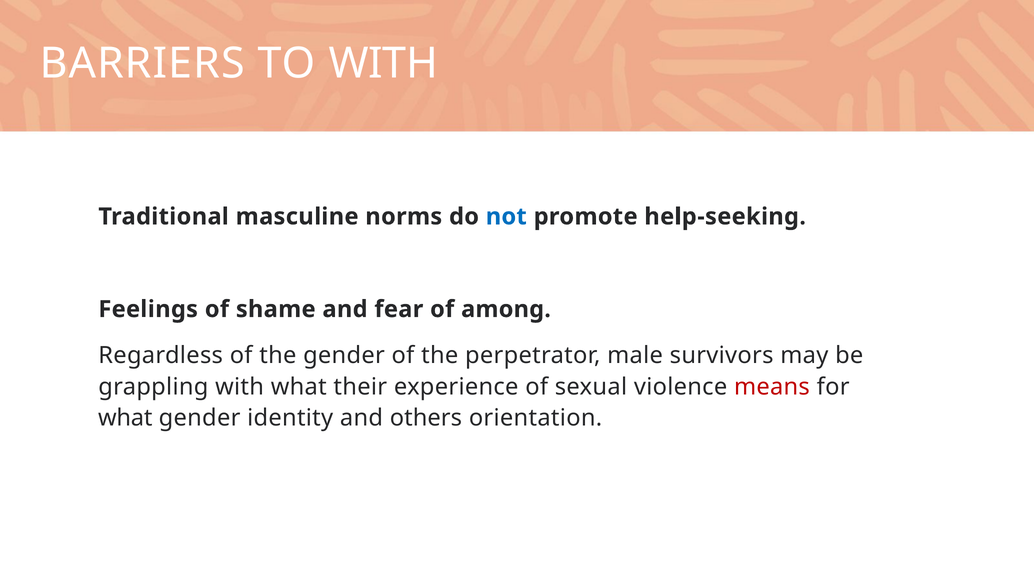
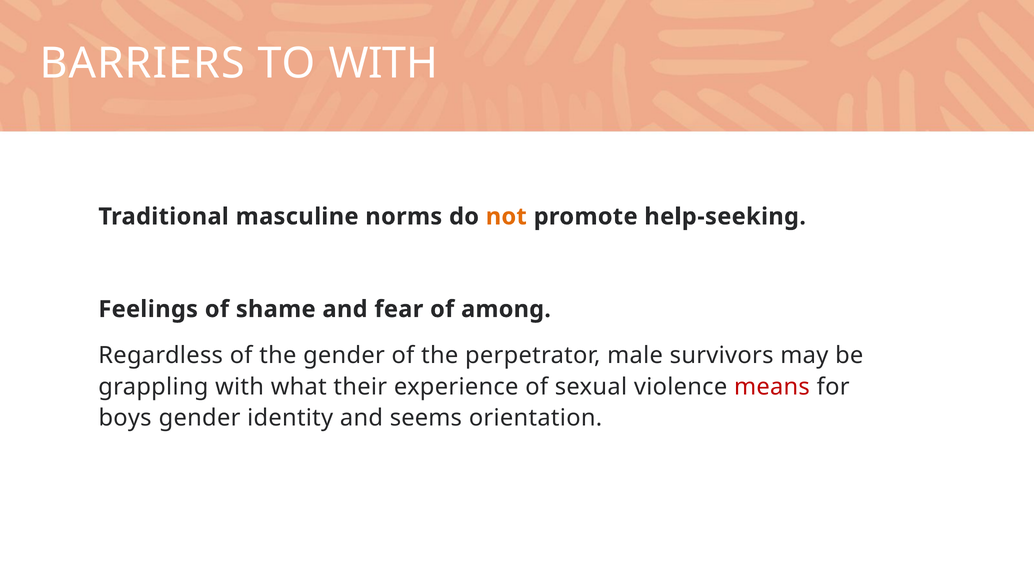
not colour: blue -> orange (506, 216)
what: what -> boys (125, 418)
others: others -> seems (426, 418)
